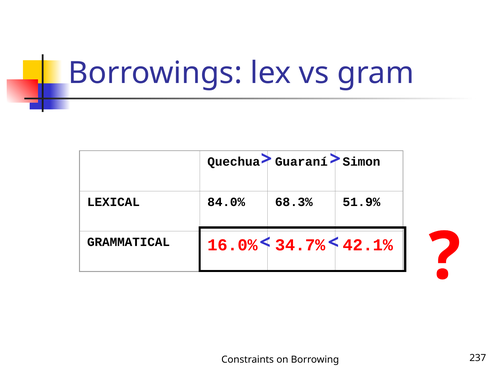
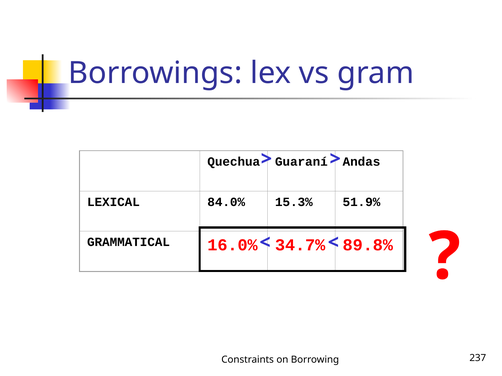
Simon: Simon -> Andas (361, 162)
68.3%: 68.3% -> 15.3% (294, 202)
42.1%: 42.1% -> 89.8% (368, 245)
